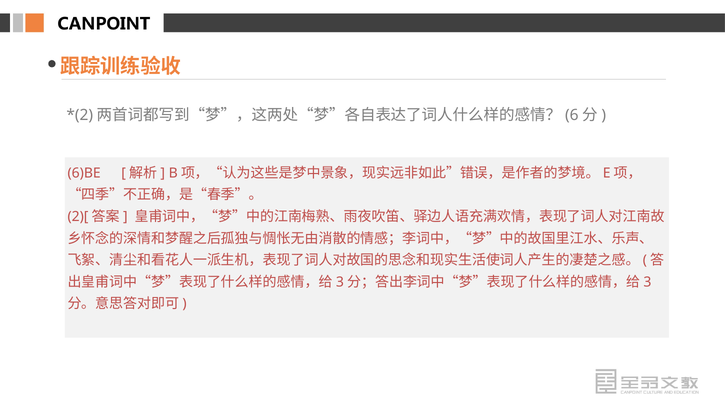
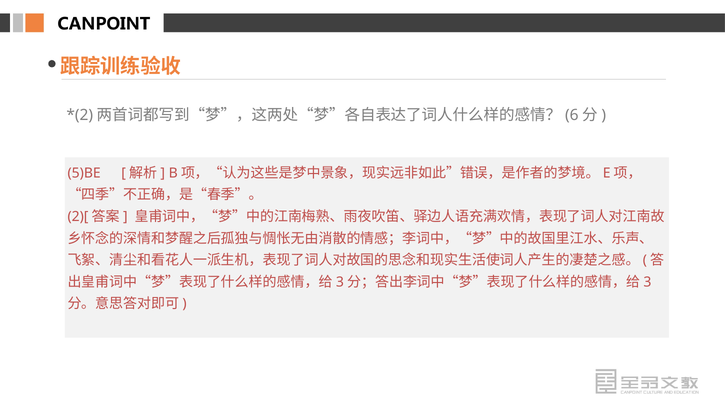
6)BE: 6)BE -> 5)BE (84, 173)
